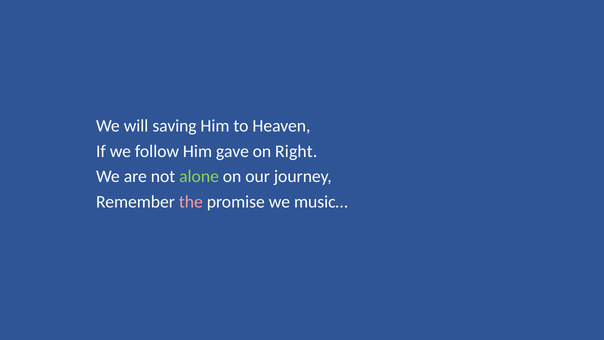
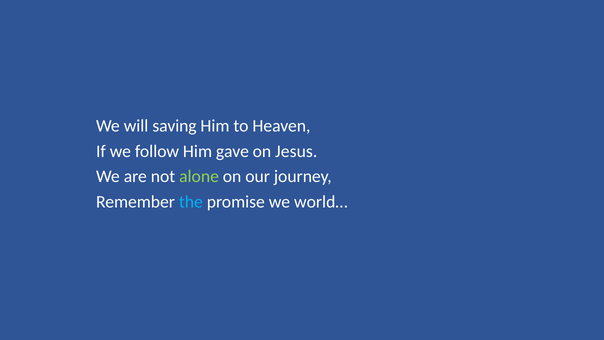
Right: Right -> Jesus (296, 151)
the colour: pink -> light blue (191, 202)
music…: music… -> world… (321, 202)
